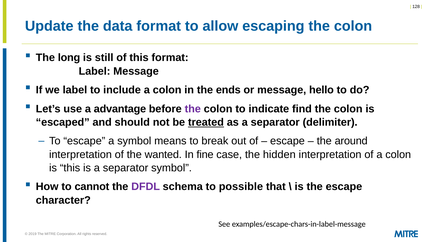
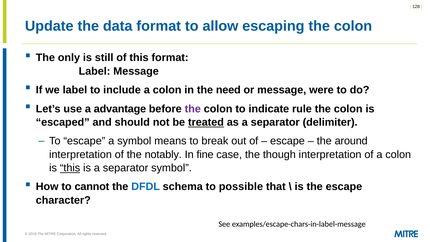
long: long -> only (69, 58)
ends: ends -> need (228, 90)
hello: hello -> were (321, 90)
find: find -> rule (302, 109)
wanted: wanted -> notably (163, 154)
hidden: hidden -> though (279, 154)
this underline: none -> present (70, 168)
DFDL colour: purple -> blue (146, 187)
